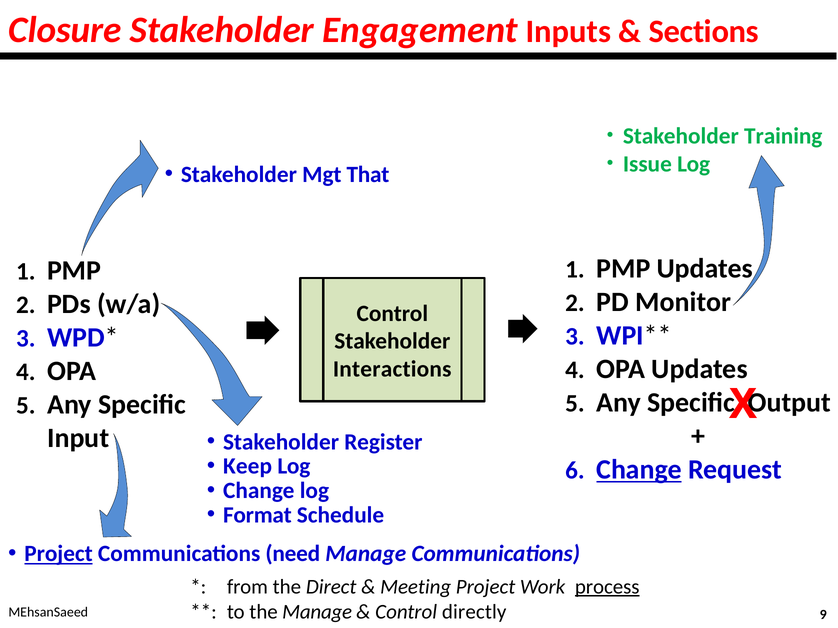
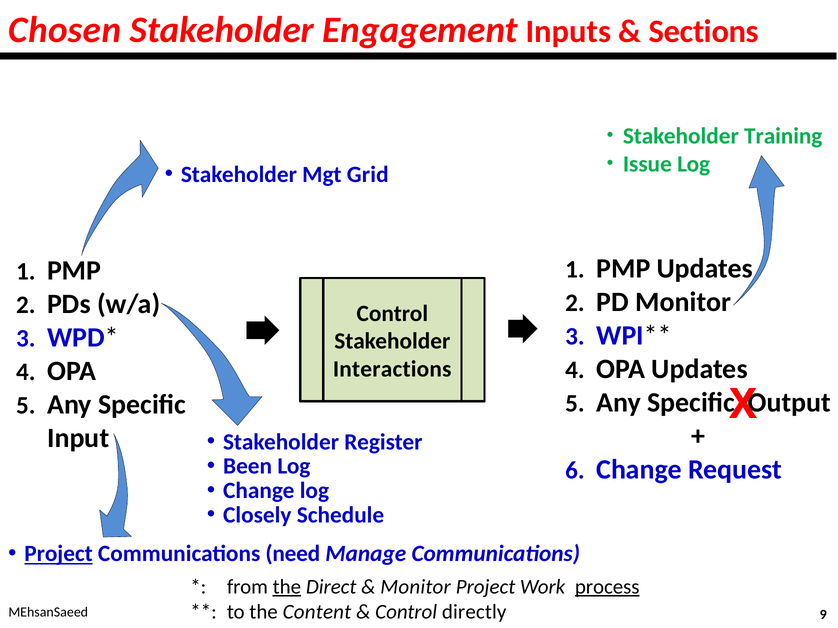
Closure: Closure -> Chosen (65, 30)
That: That -> Grid (368, 174)
Keep: Keep -> Been (248, 467)
Change underline: present -> none (639, 470)
Format: Format -> Closely (257, 516)
the underline: none -> present (287, 587)
Meeting: Meeting -> Monitor (416, 587)
the Manage: Manage -> Content (317, 612)
